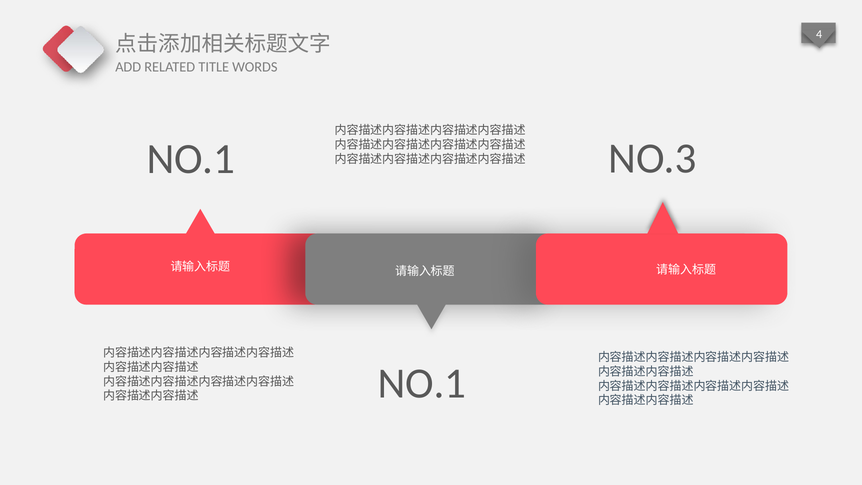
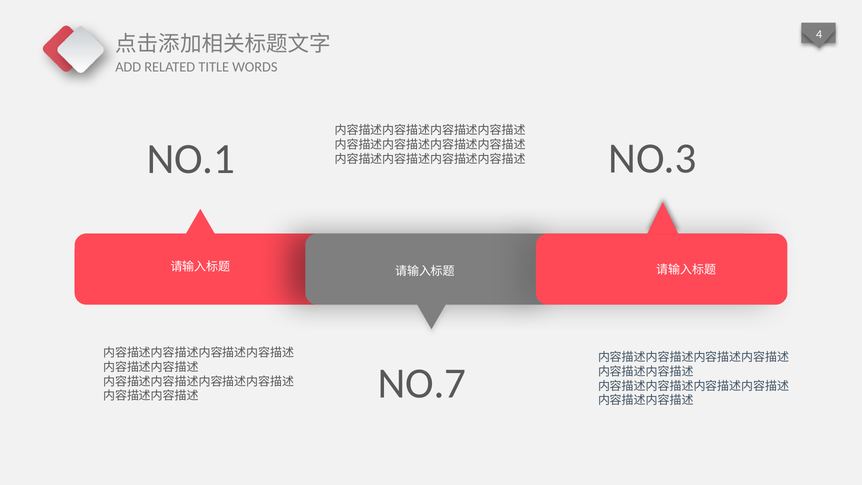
NO.1: NO.1 -> NO.7 (422, 384)
